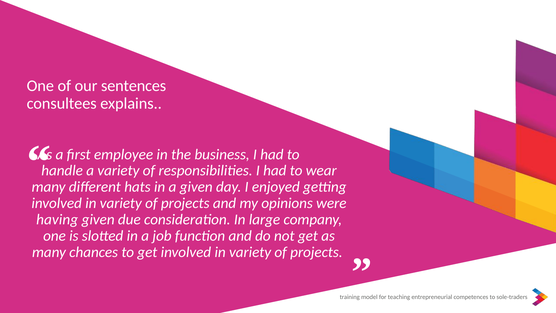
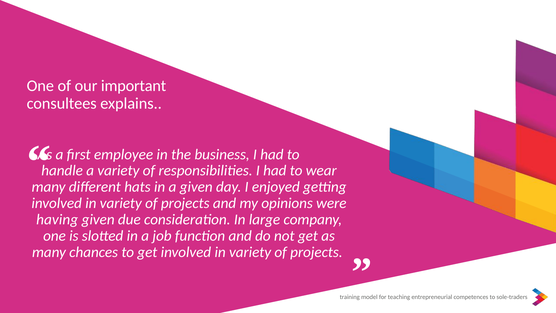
sentences: sentences -> important (134, 86)
